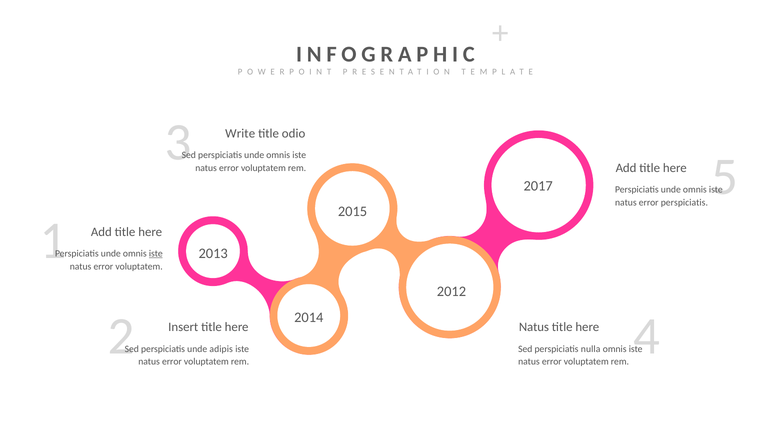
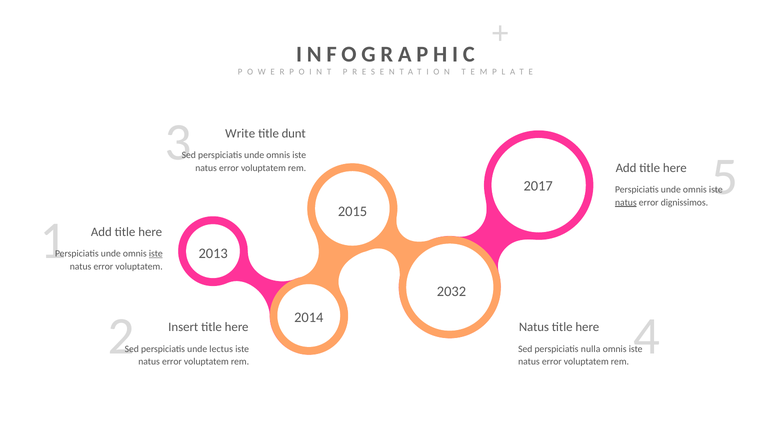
odio: odio -> dunt (294, 133)
natus underline: none -> present (626, 202)
error perspiciatis: perspiciatis -> dignissimos (684, 202)
2012: 2012 -> 2032 (451, 291)
adipis: adipis -> lectus (221, 349)
